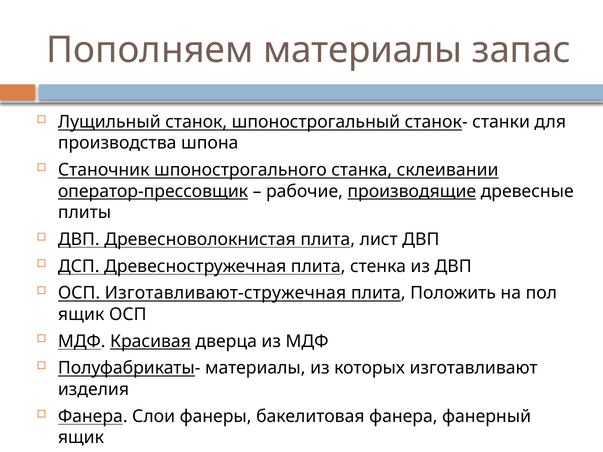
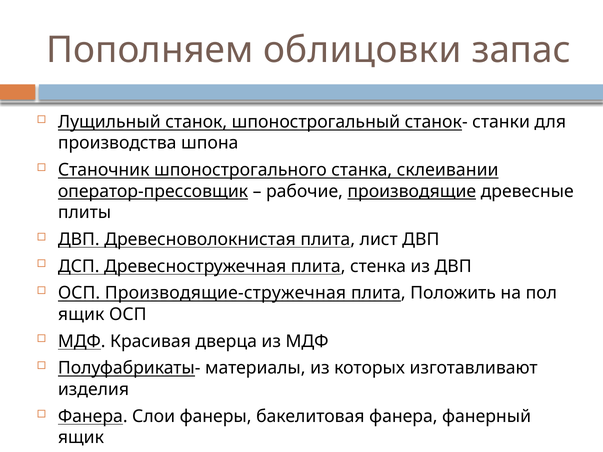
Пополняем материалы: материалы -> облицовки (362, 50)
Изготавливают-стружечная: Изготавливают-стружечная -> Производящие-стружечная (225, 293)
Красивая underline: present -> none (150, 341)
